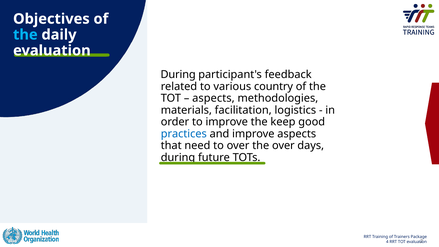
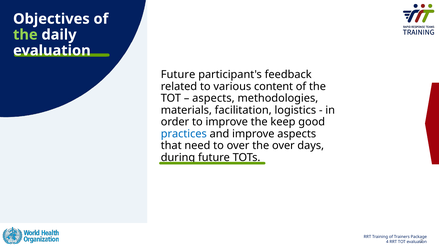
the colour: light blue -> light green (25, 35)
During: During -> Future (178, 75)
country: country -> content (274, 86)
